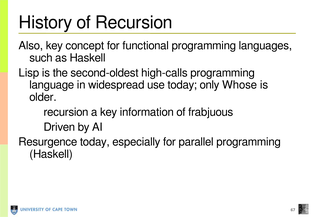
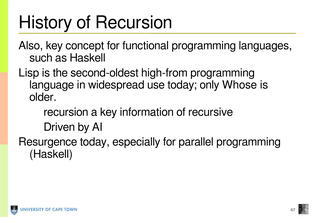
high-calls: high-calls -> high-from (164, 73)
frabjuous: frabjuous -> recursive (211, 112)
